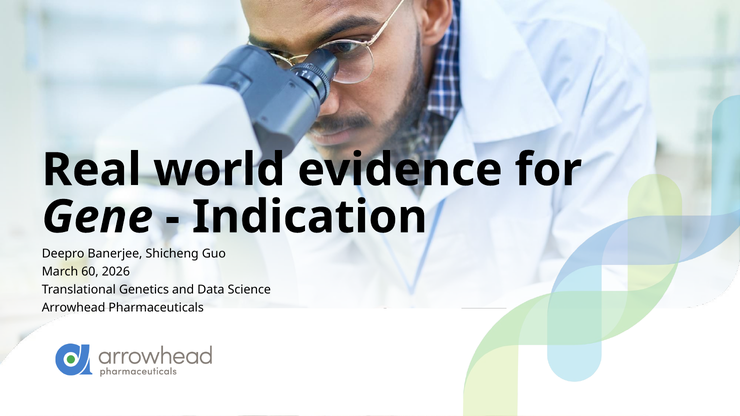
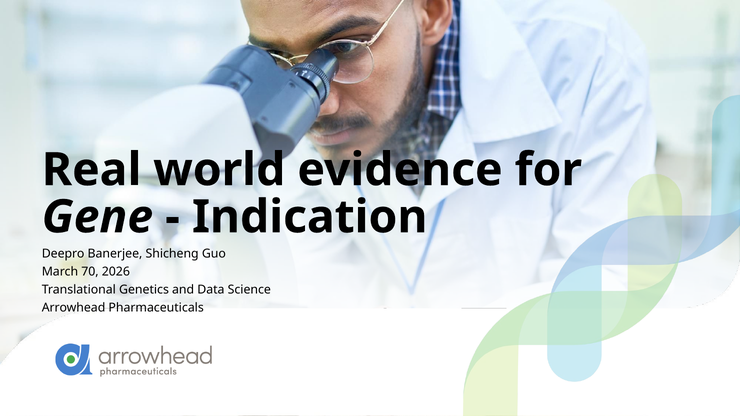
60: 60 -> 70 (90, 272)
